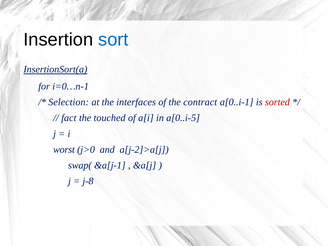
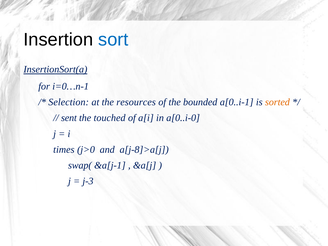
interfaces: interfaces -> resources (136, 102)
contract: contract -> bounded (200, 102)
sorted colour: red -> orange (277, 102)
fact: fact -> sent (69, 118)
a[0..i-5: a[0..i-5 -> a[0..i-0 (183, 118)
worst: worst -> times (64, 149)
a[j-2]>a[j: a[j-2]>a[j -> a[j-8]>a[j (144, 149)
j-8: j-8 -> j-3 (88, 181)
